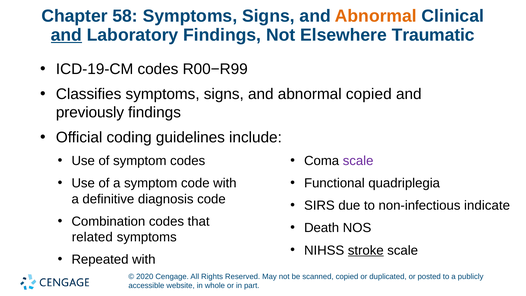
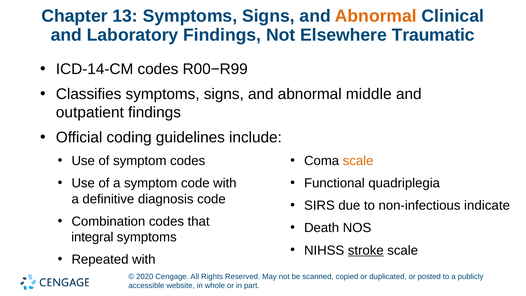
58: 58 -> 13 (125, 16)
and underline: present -> none (66, 35)
ICD-19-CM: ICD-19-CM -> ICD-14-CM (95, 69)
abnormal copied: copied -> middle (369, 94)
previously: previously -> outpatient (90, 113)
scale colour: purple -> orange (358, 161)
related: related -> integral (92, 237)
